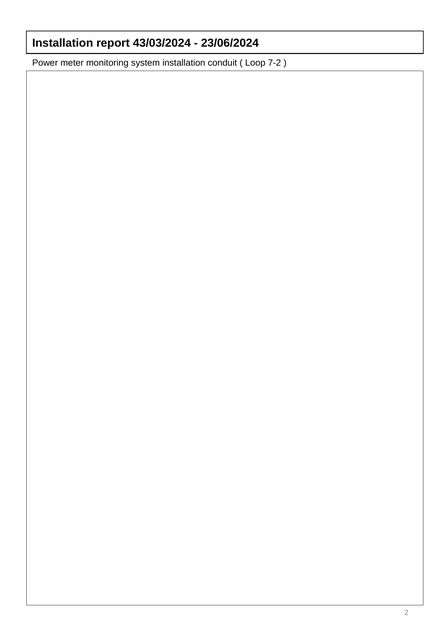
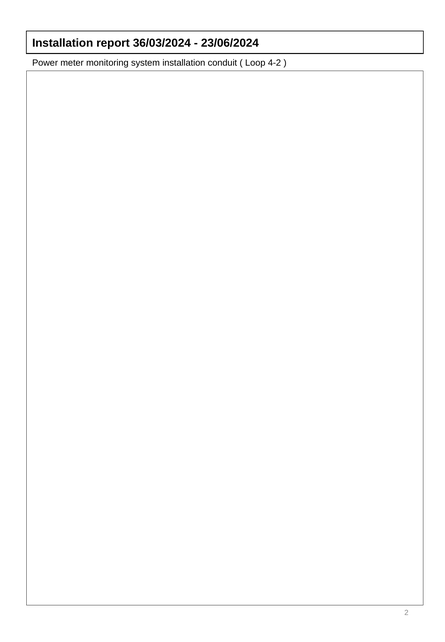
43/03/2024: 43/03/2024 -> 36/03/2024 (162, 43)
7-2: 7-2 -> 4-2 (274, 63)
